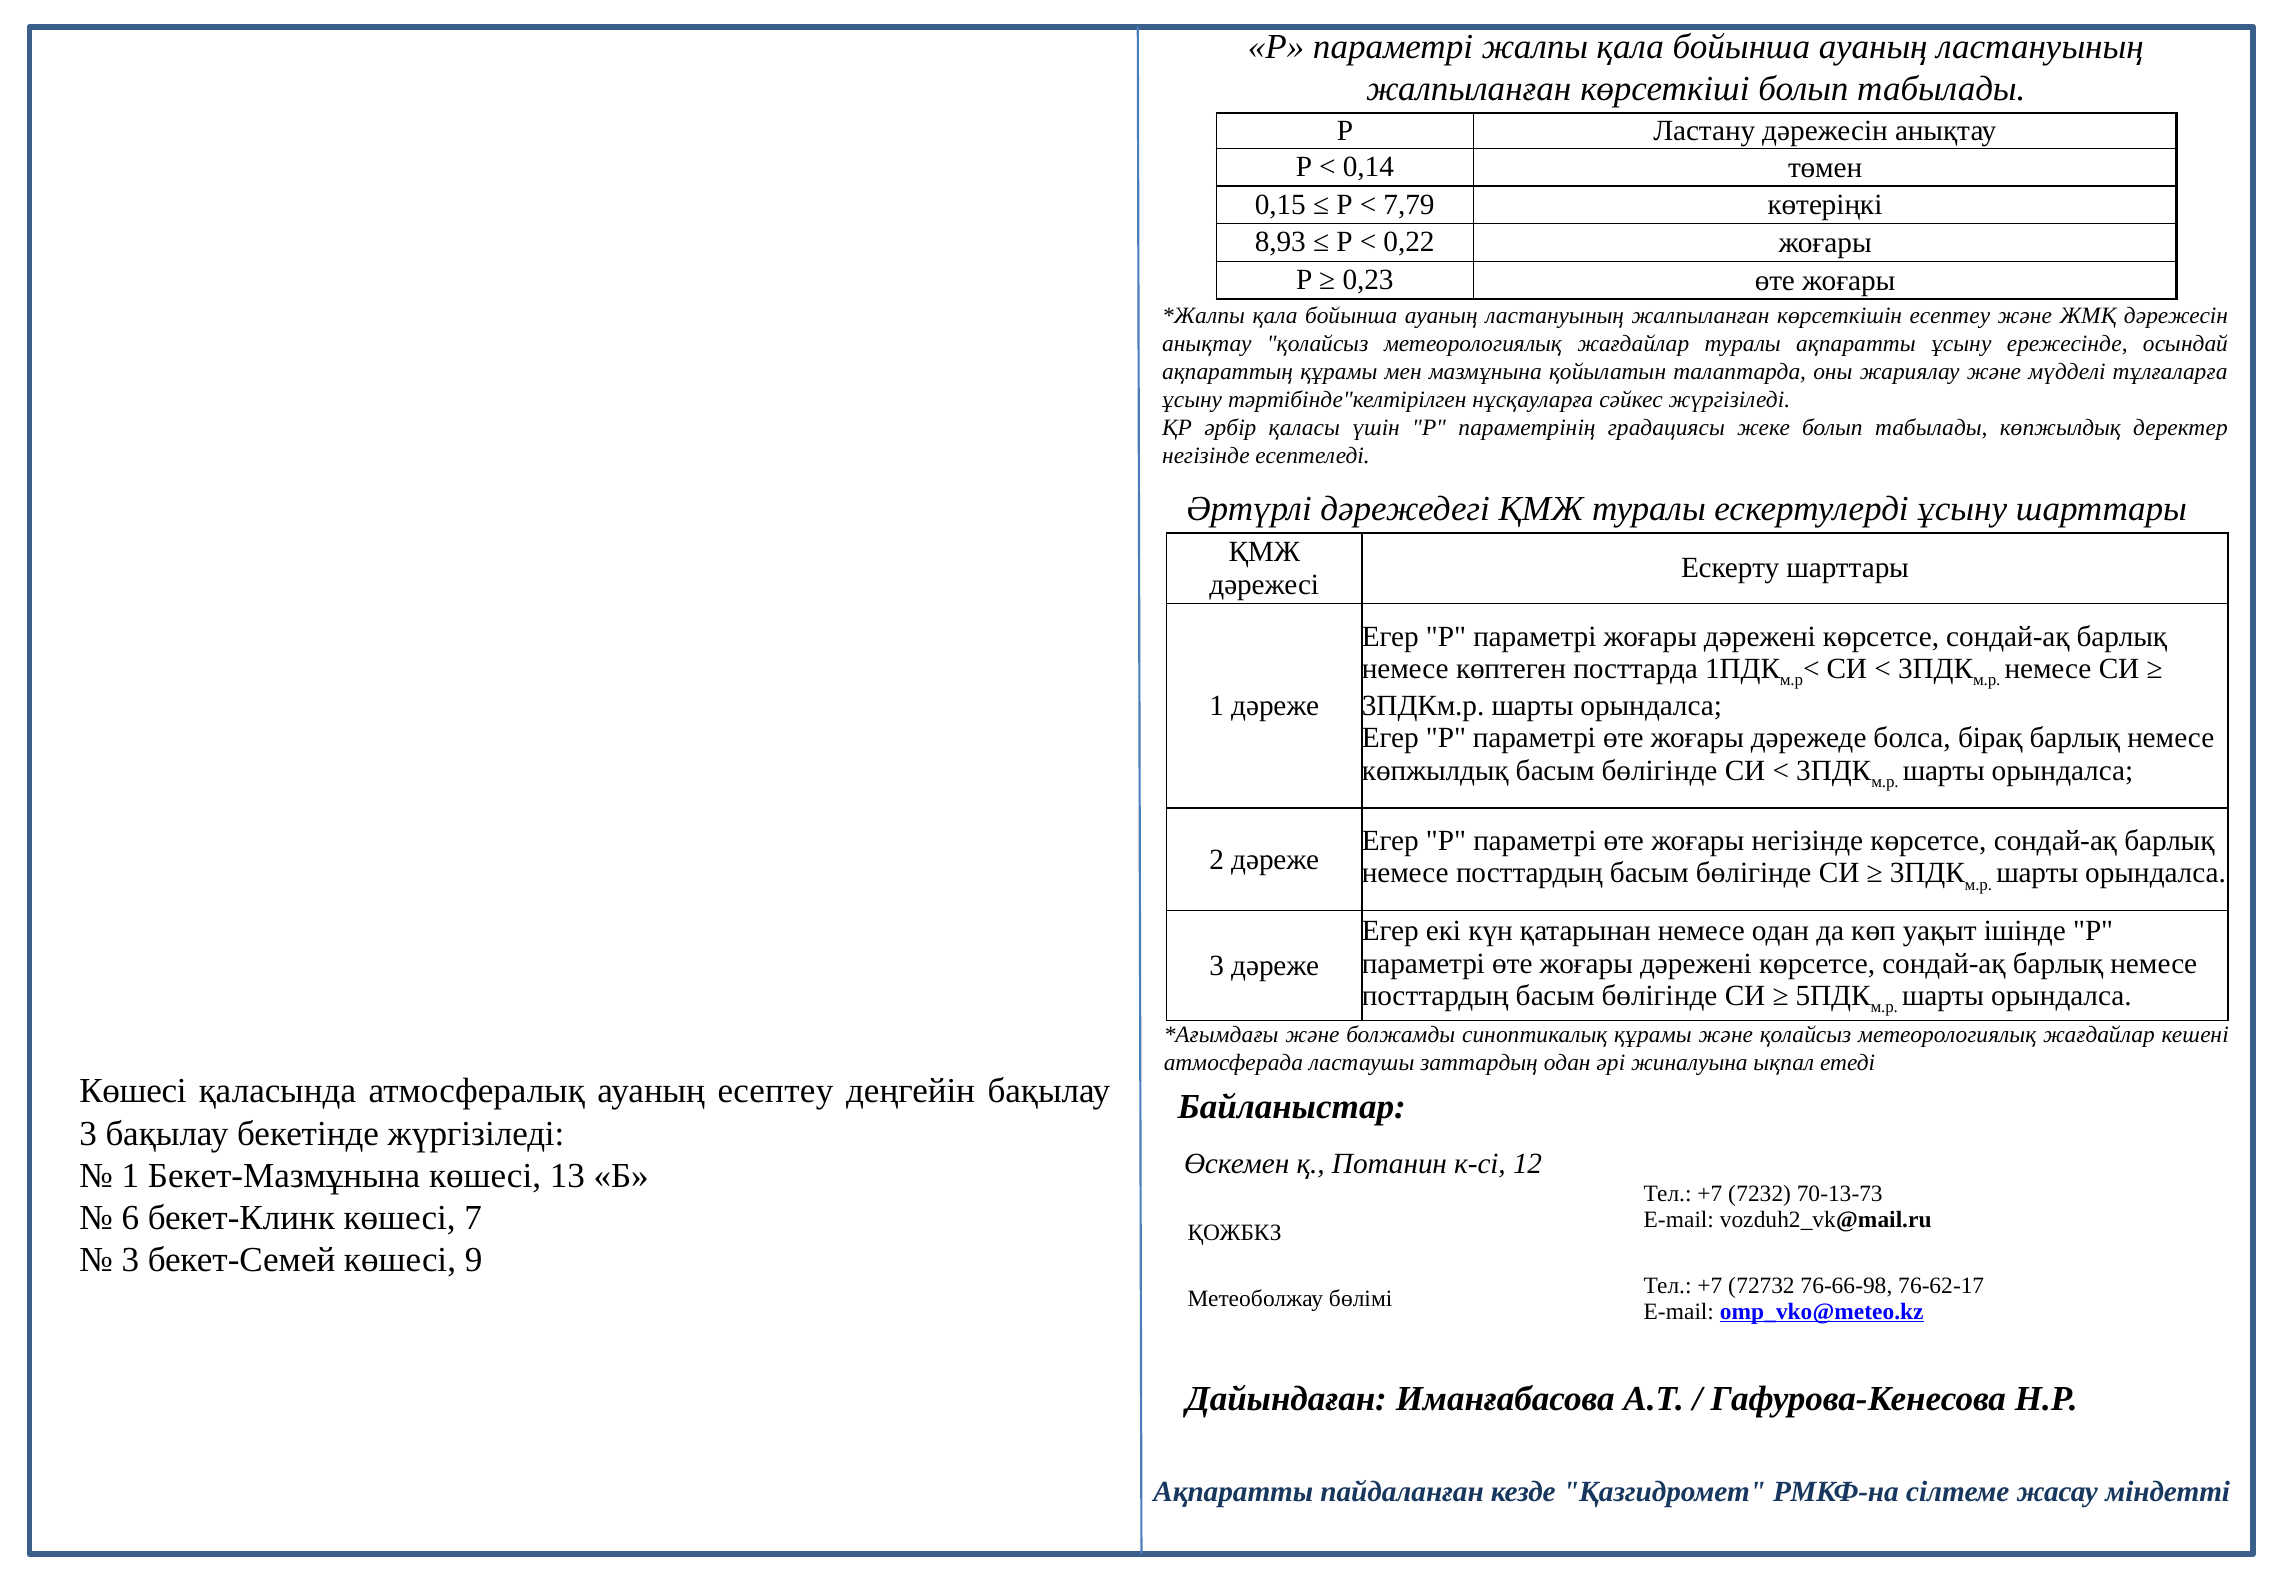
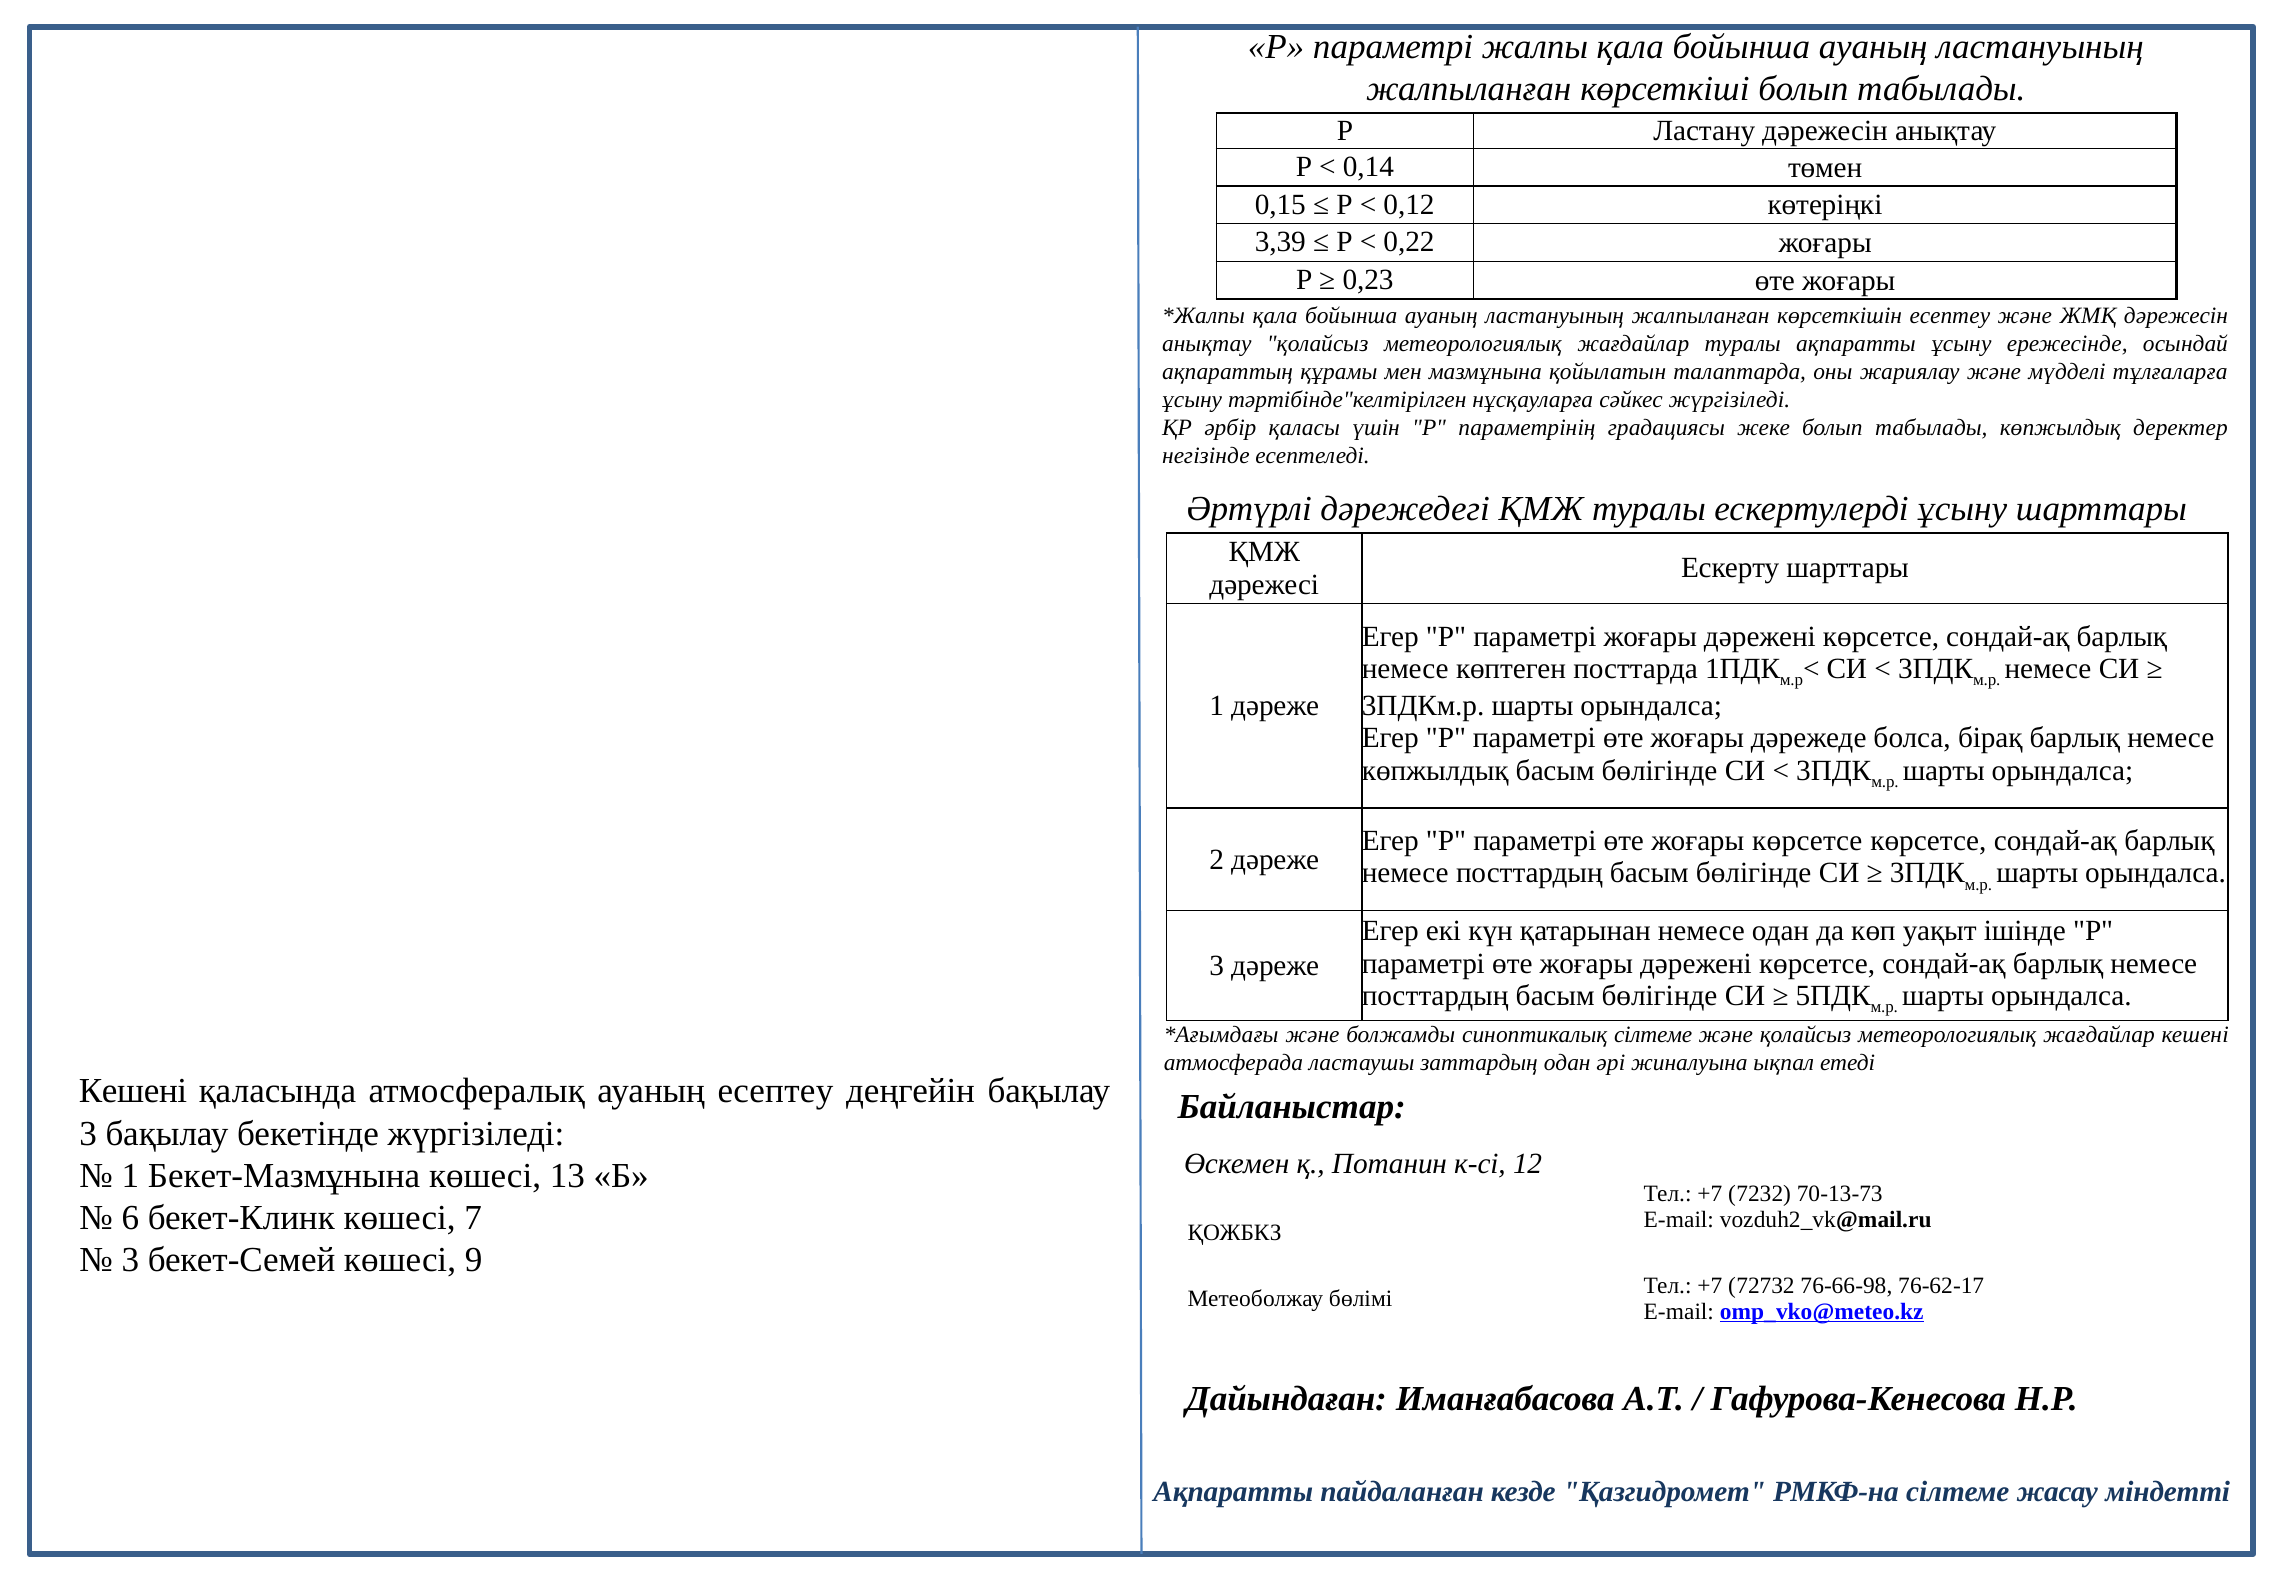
7,79: 7,79 -> 0,12 (1409, 205)
8,93: 8,93 -> 3,39 (1280, 242)
жоғары негізінде: негізінде -> көрсетсе (1807, 841)
синоптикалық құрамы: құрамы -> сілтеме (1653, 1034)
Көшесі: Көшесі -> Кешені (133, 1091)
